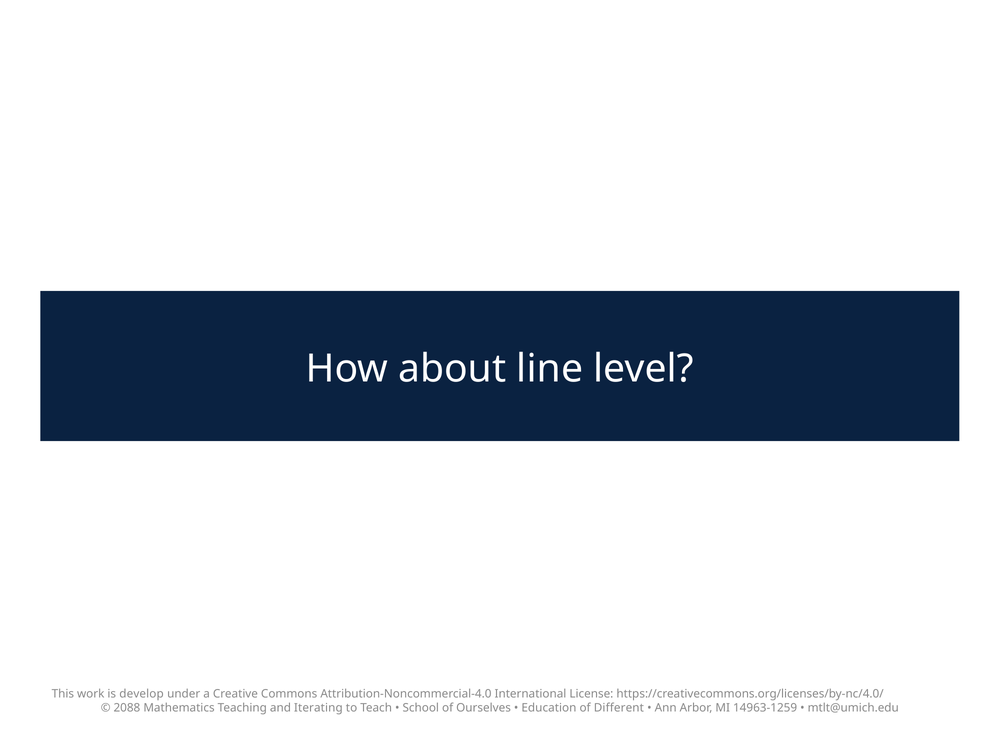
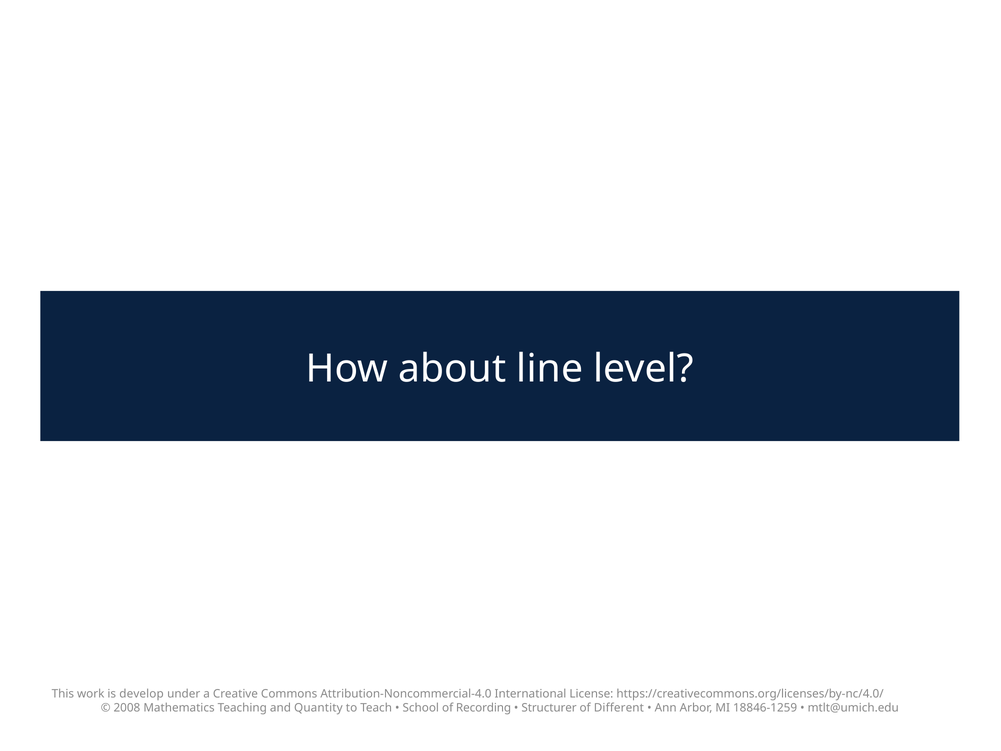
2088: 2088 -> 2008 (127, 708)
Iterating: Iterating -> Quantity (318, 708)
Ourselves: Ourselves -> Recording (484, 708)
Education: Education -> Structurer (549, 708)
14963-1259: 14963-1259 -> 18846-1259 (765, 708)
